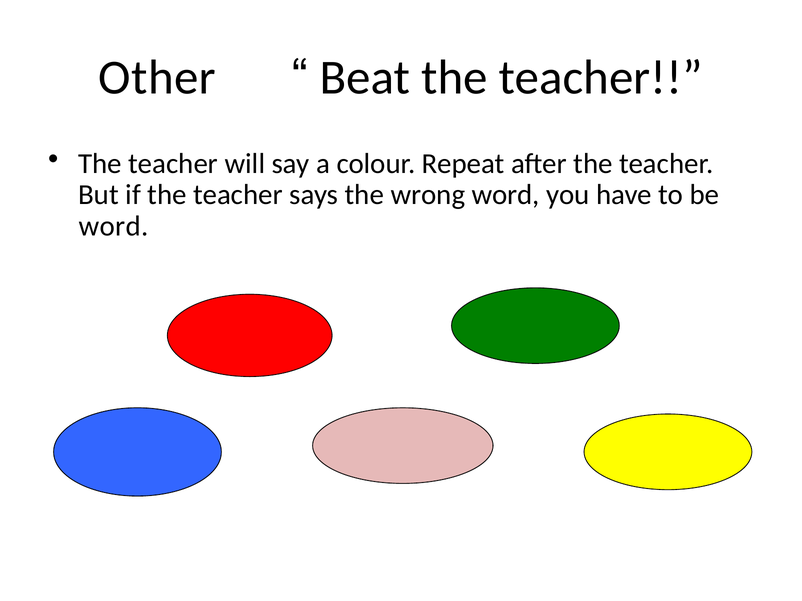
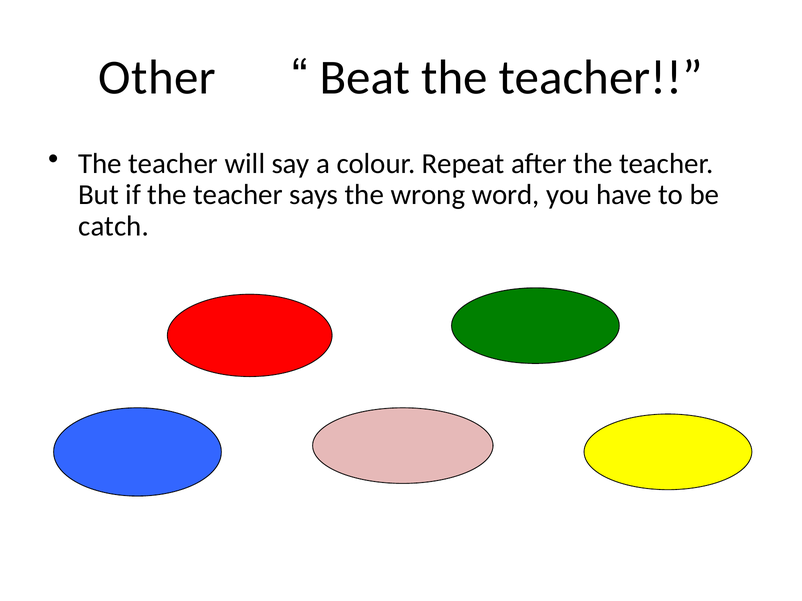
word: word -> catch (114, 226)
